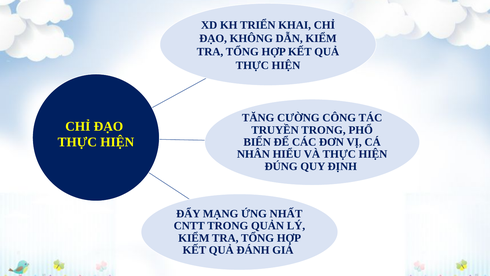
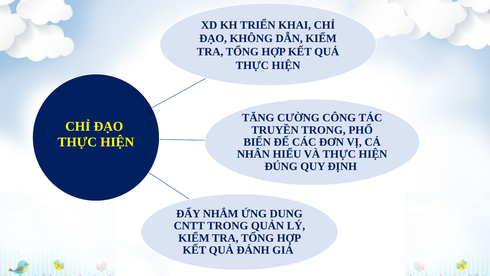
MẠNG: MẠNG -> NHẮM (221, 213)
NHẤT: NHẤT -> DUNG (286, 213)
